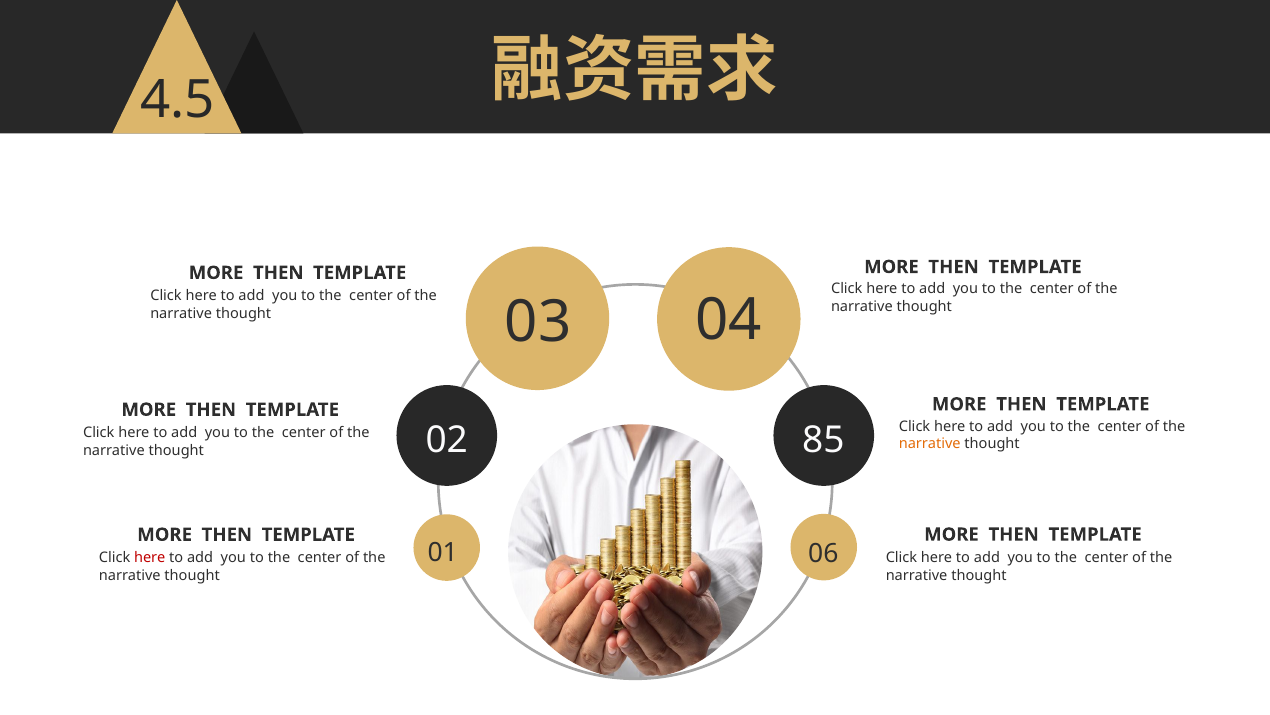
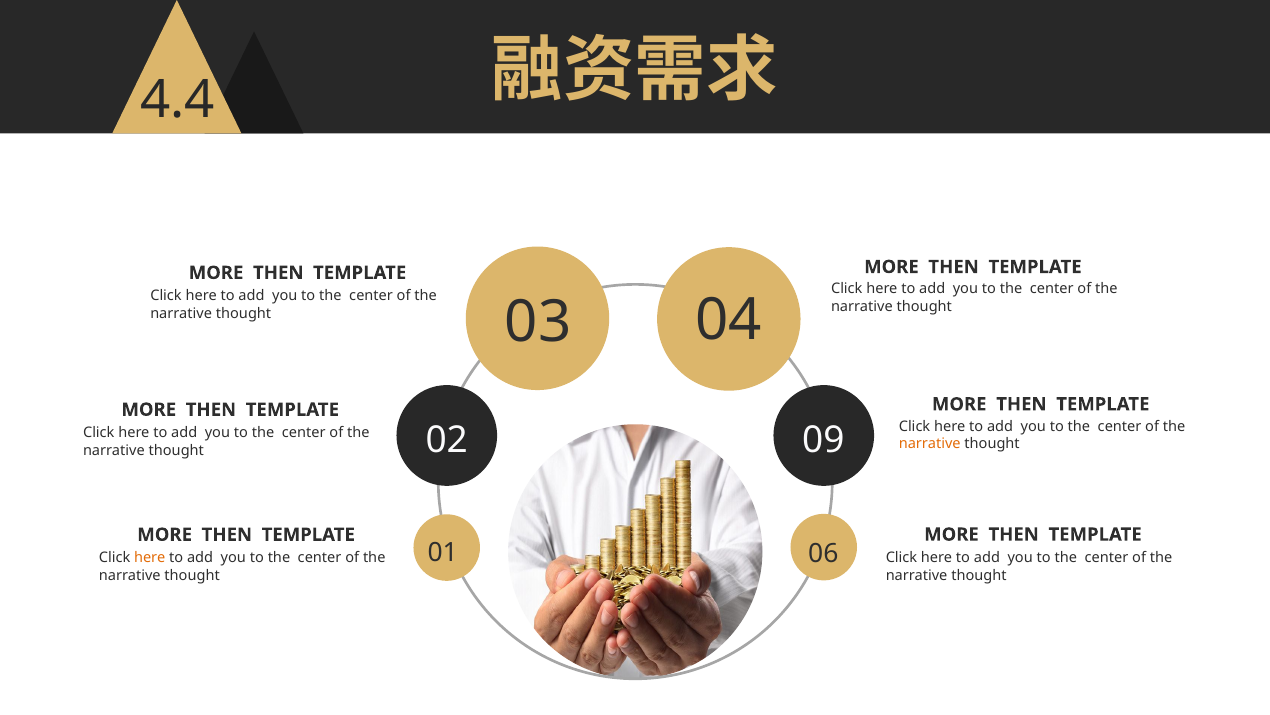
4.5: 4.5 -> 4.4 (178, 100)
85: 85 -> 09 (823, 439)
here colour: red -> orange (150, 558)
